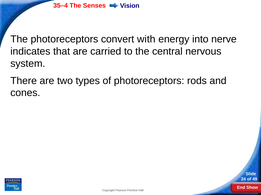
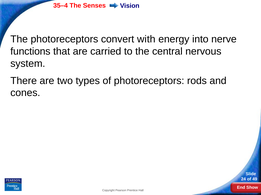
indicates: indicates -> functions (30, 52)
